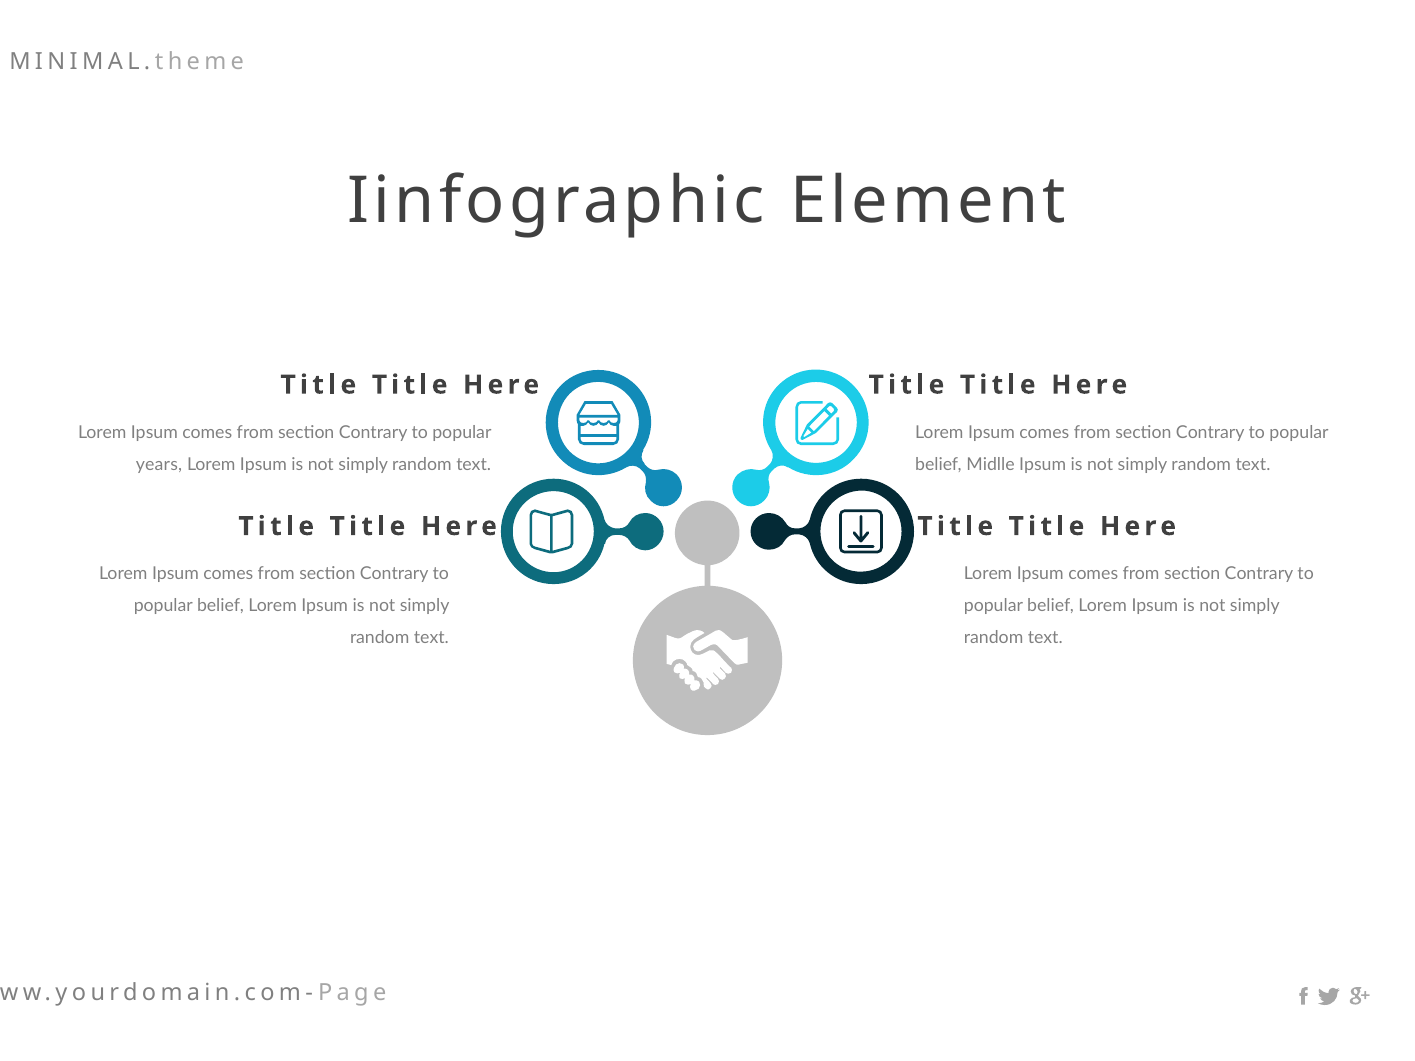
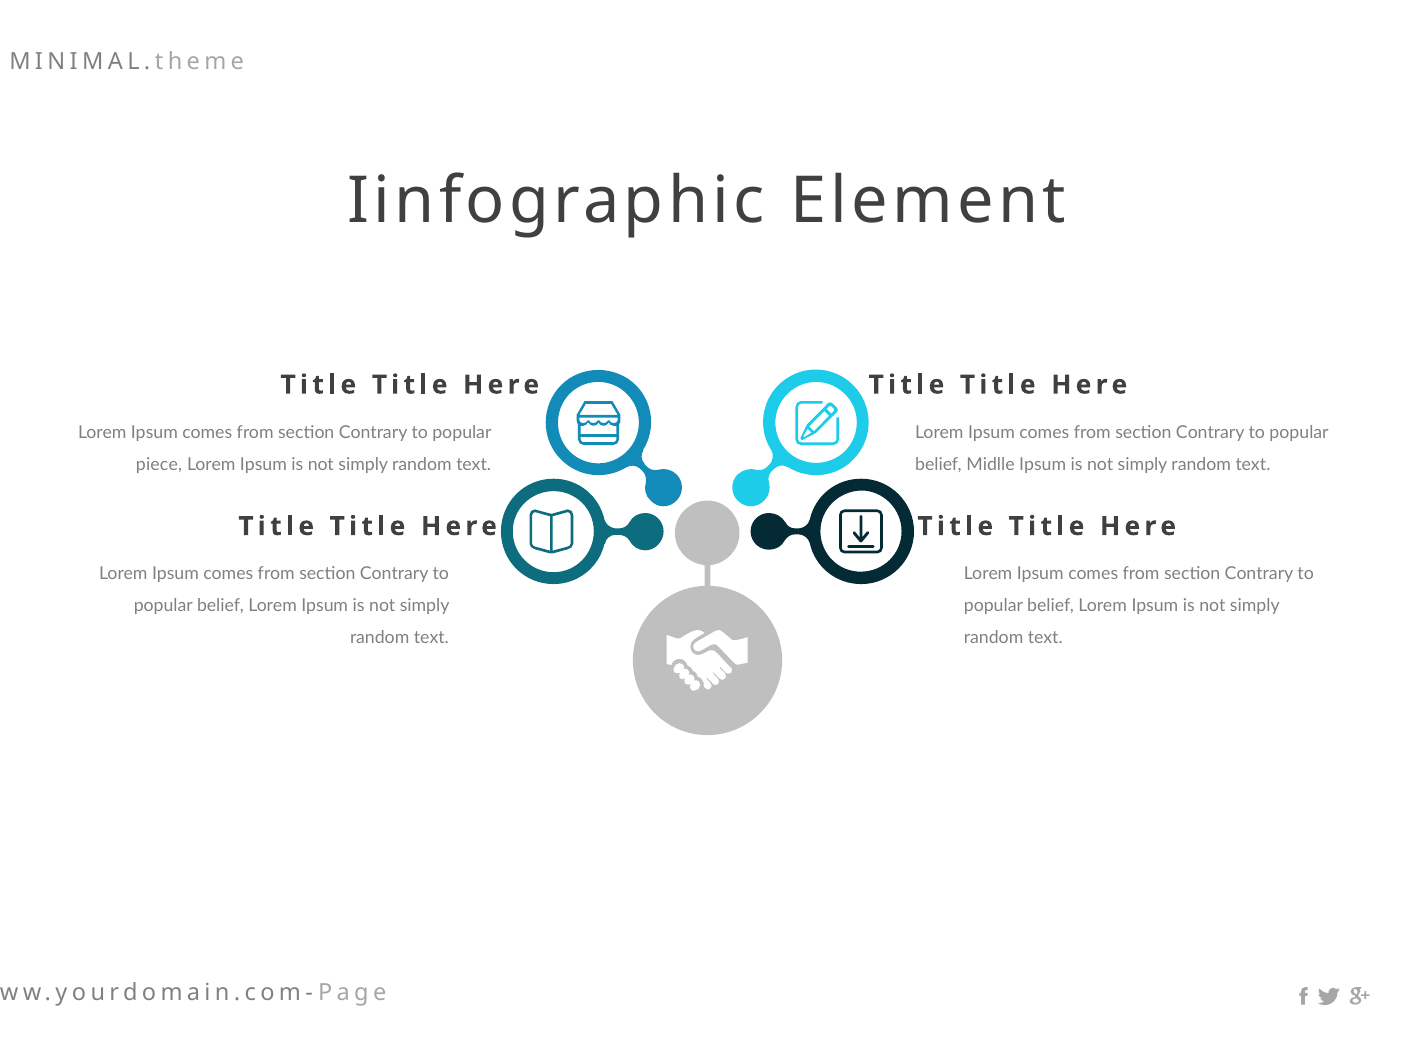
years: years -> piece (159, 464)
